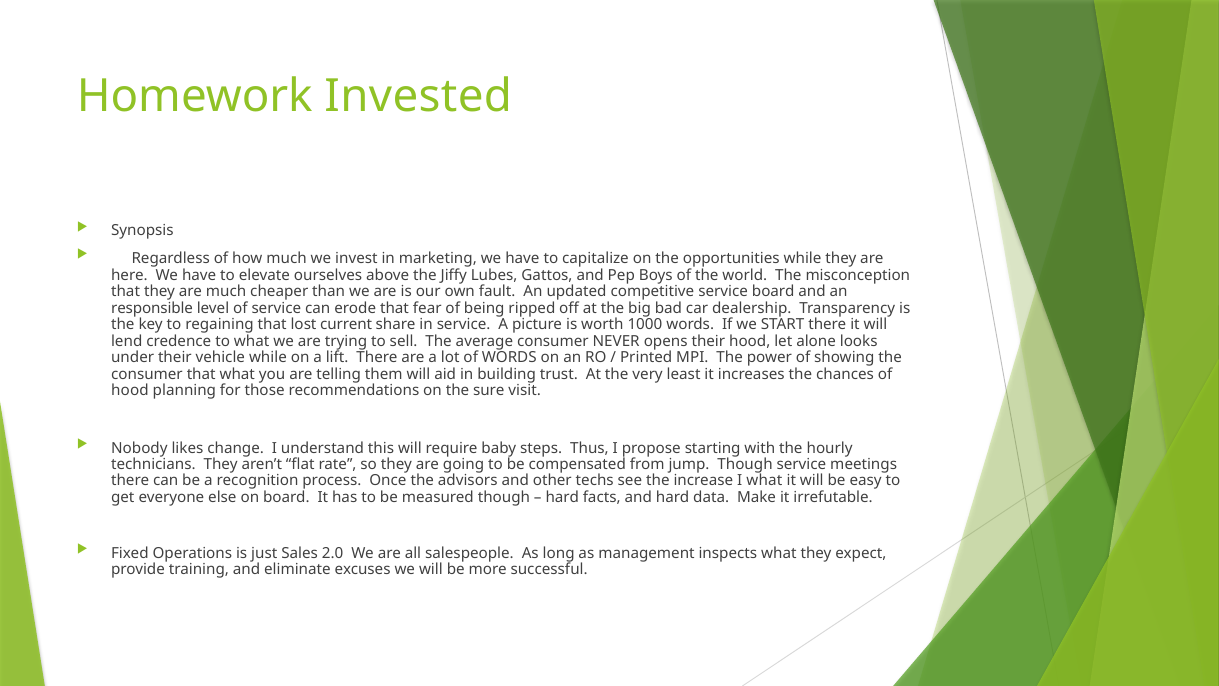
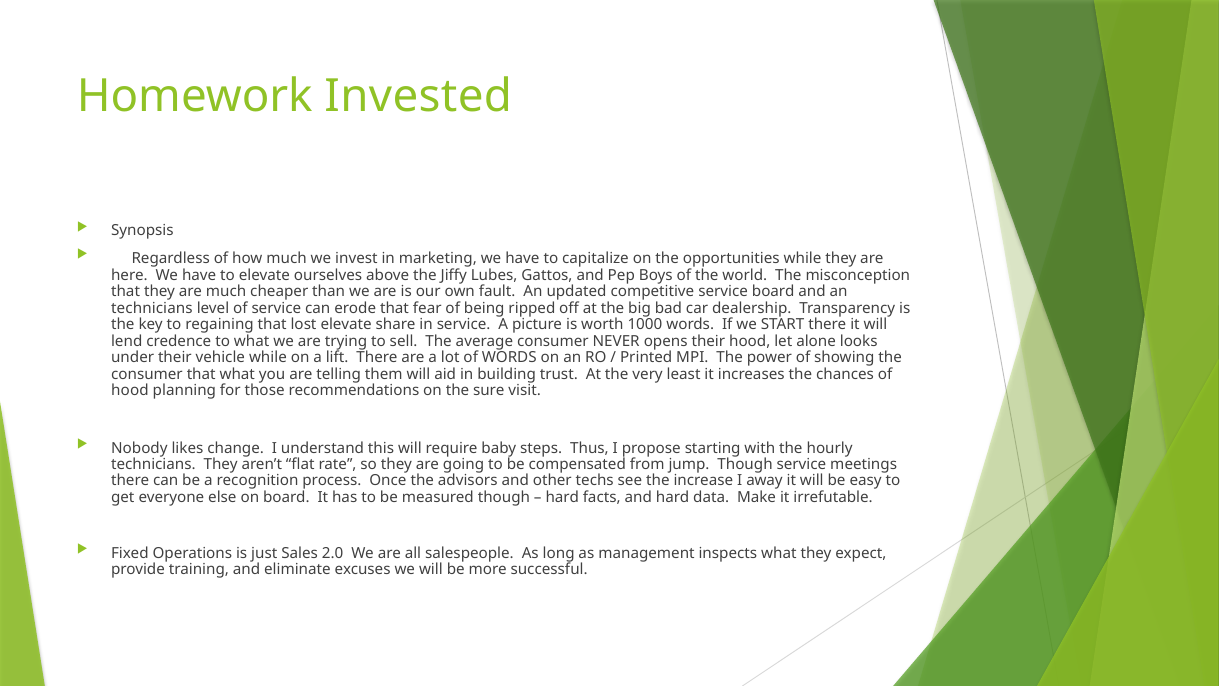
responsible: responsible -> technicians (152, 308)
lost current: current -> elevate (346, 324)
I what: what -> away (764, 481)
